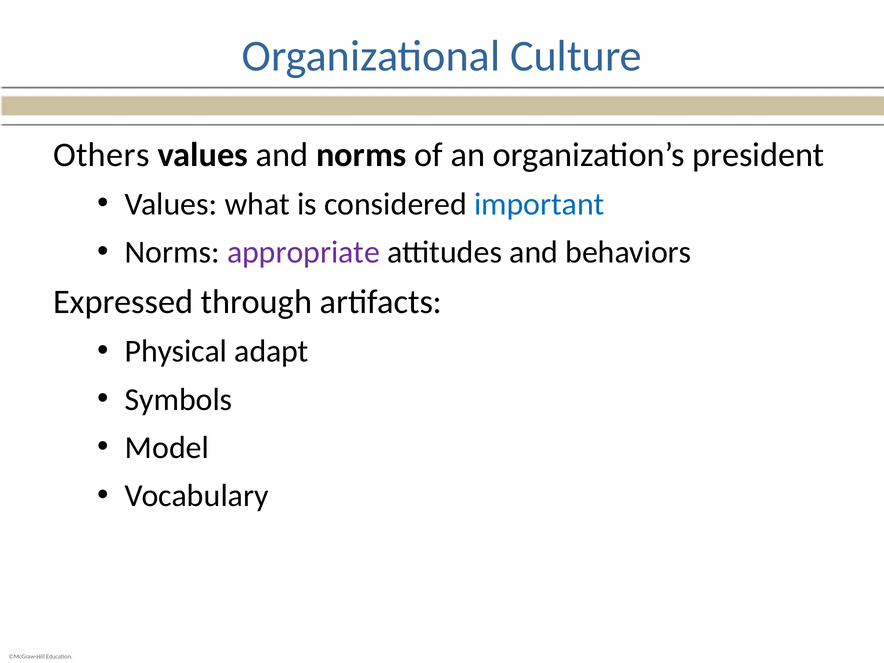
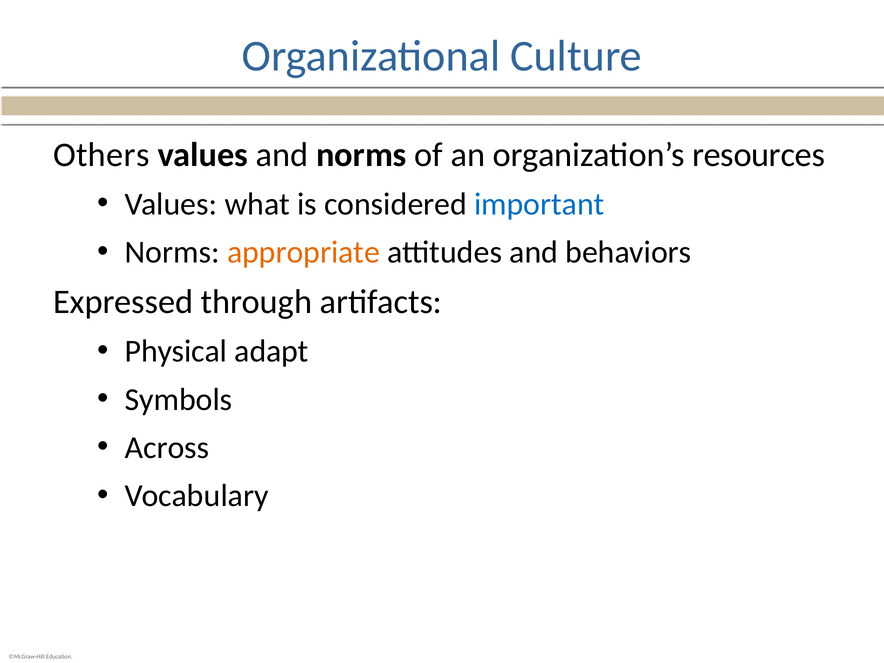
president: president -> resources (759, 155)
appropriate colour: purple -> orange (303, 252)
Model: Model -> Across (167, 448)
